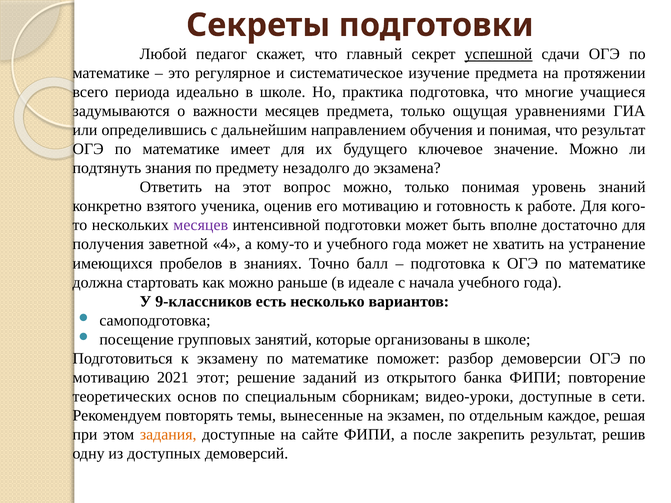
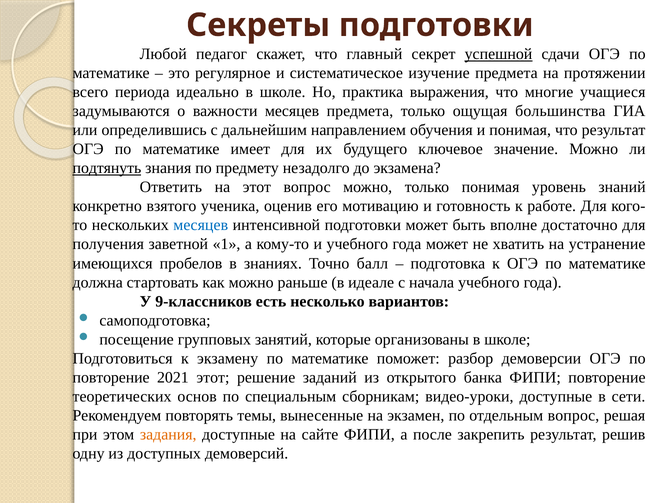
практика подготовка: подготовка -> выражения (449, 92)
уравнениями: уравнениями -> большинства (560, 111)
подтянуть underline: none -> present (107, 168)
месяцев colour: purple -> blue (201, 225)
4: 4 -> 1 (227, 244)
мотивацию: мотивацию -> повторение (111, 378)
отдельным каждое: каждое -> вопрос (573, 416)
